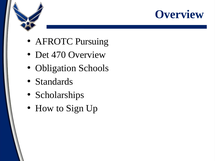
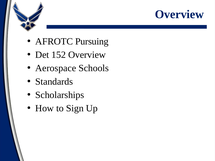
470: 470 -> 152 (59, 55)
Obligation: Obligation -> Aerospace (56, 68)
